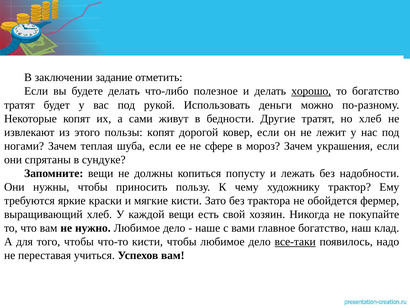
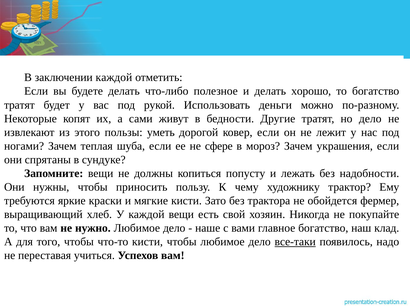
заключении задание: задание -> каждой (114, 77)
хорошо underline: present -> none (311, 91)
но хлеб: хлеб -> дело (370, 118)
пользы копят: копят -> уметь (161, 132)
